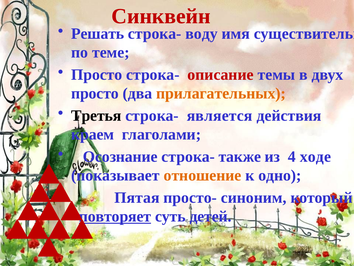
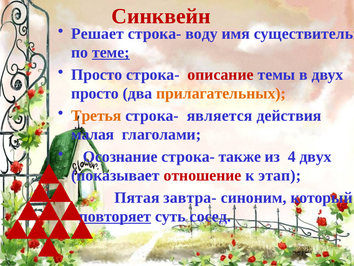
Решать: Решать -> Решает (98, 34)
теме underline: none -> present (111, 52)
Третья colour: black -> orange (96, 115)
краем: краем -> малая (93, 134)
4 ходе: ходе -> двух (316, 156)
отношение colour: orange -> red (203, 175)
одно: одно -> этап (280, 175)
просто-: просто- -> завтра- (190, 197)
детей: детей -> сосед (210, 216)
